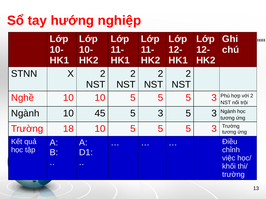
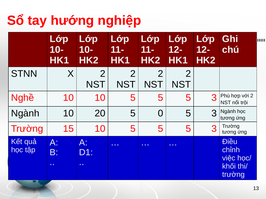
45: 45 -> 20 (100, 114)
3: 3 -> 0 (161, 114)
18: 18 -> 15 (69, 129)
